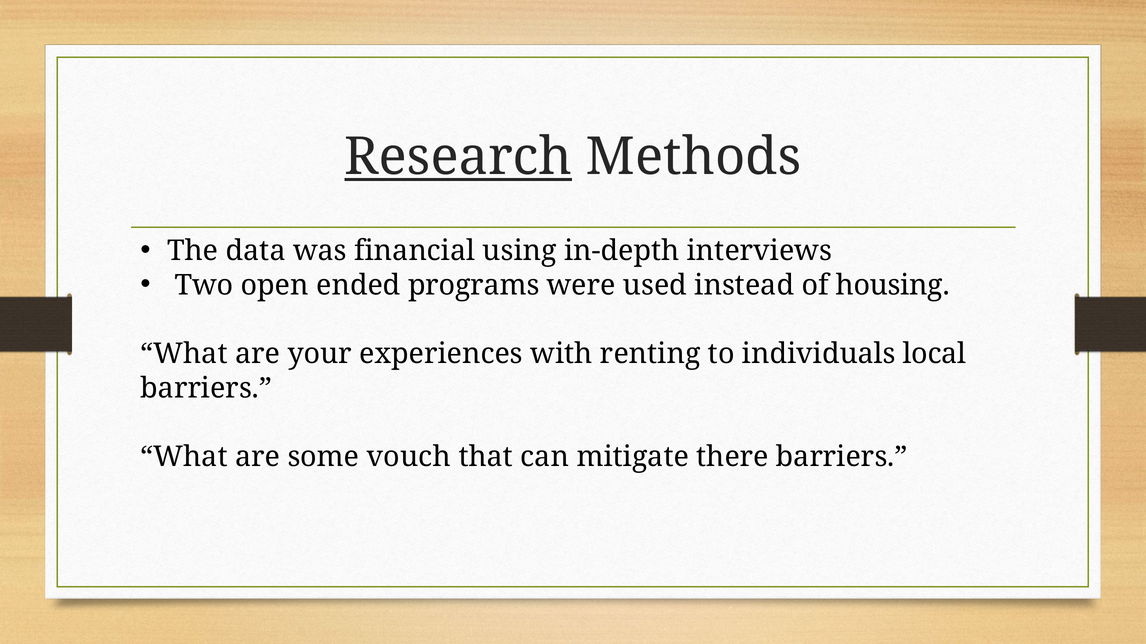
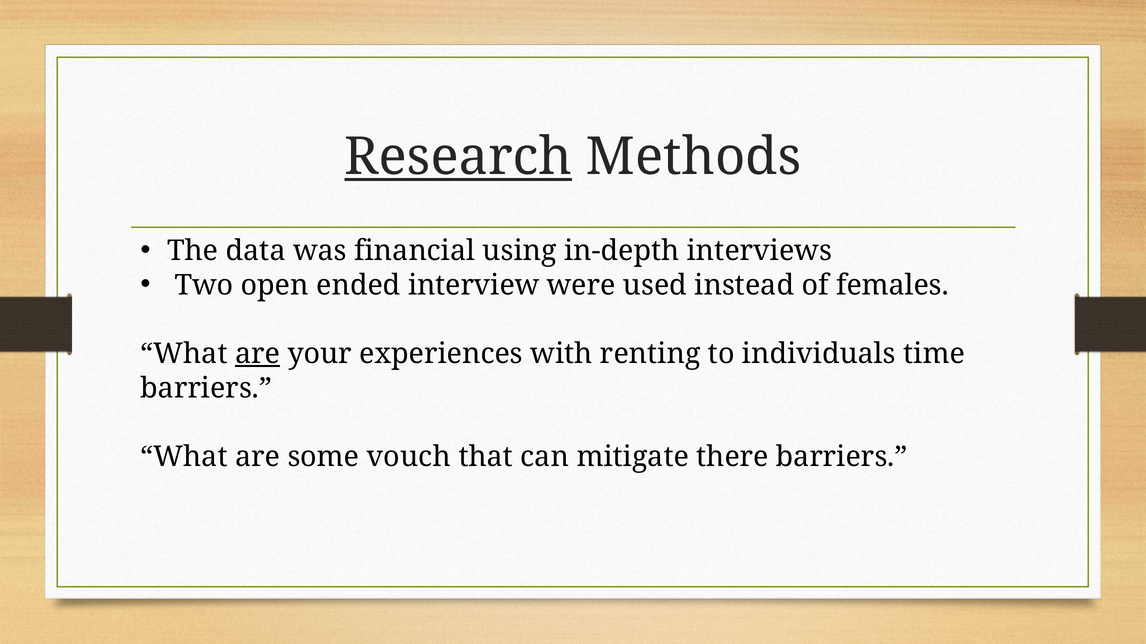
programs: programs -> interview (474, 285)
housing: housing -> females (893, 285)
are underline: none -> present (258, 354)
local: local -> time (934, 354)
